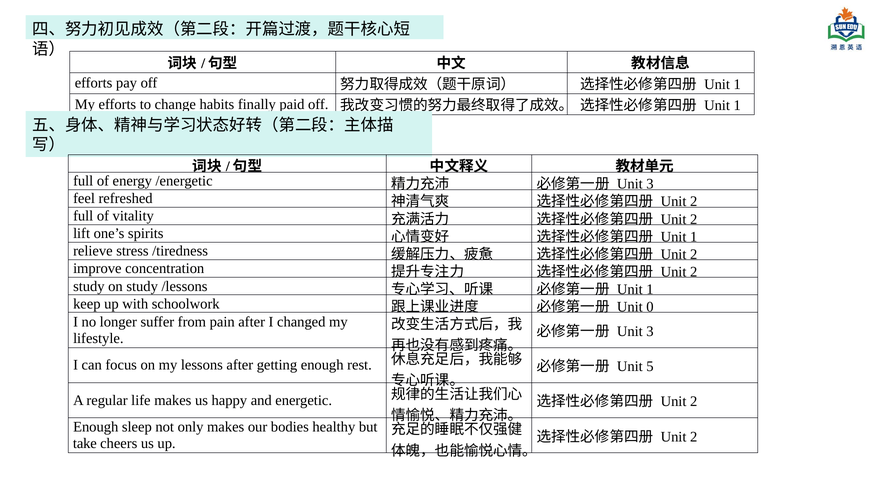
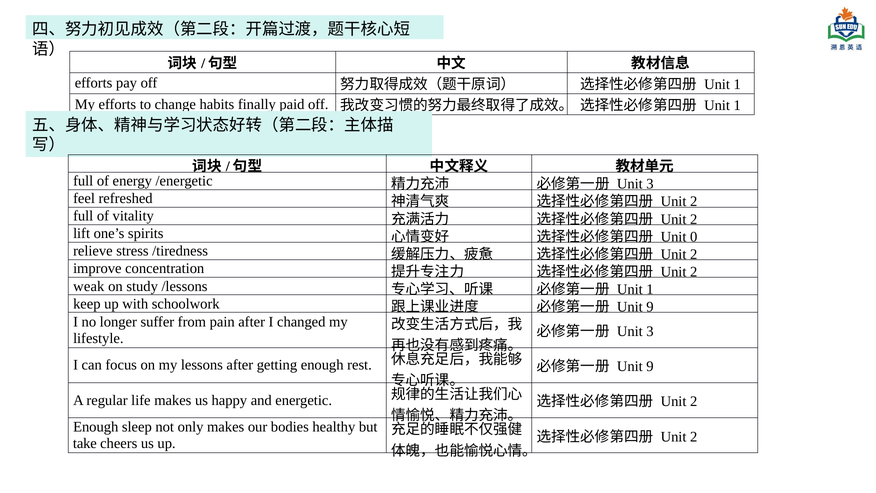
1: 1 -> 0 (694, 237)
study: study -> weak (89, 286)
0: 0 -> 9 (650, 307)
5: 5 -> 9 (650, 366)
